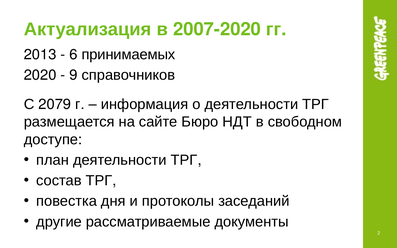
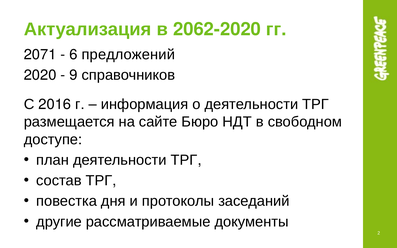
2007-2020: 2007-2020 -> 2062-2020 (217, 29)
2013: 2013 -> 2071 (40, 55)
принимаемых: принимаемых -> предложений (128, 55)
2079: 2079 -> 2016 (55, 104)
